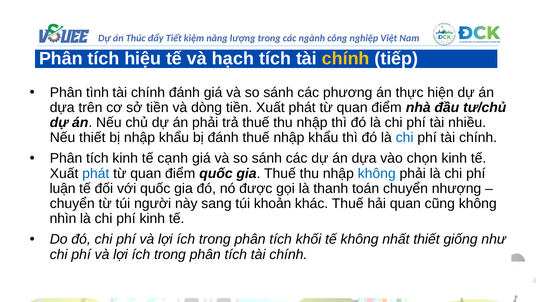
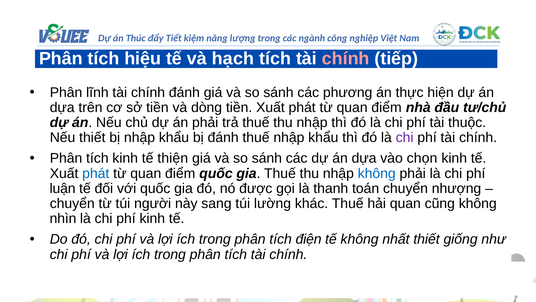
chính colour: yellow -> pink (346, 59)
tình: tình -> lĩnh (97, 92)
nhiều: nhiều -> thuộc (467, 122)
chi colour: blue -> purple (405, 137)
cạnh: cạnh -> thiện (173, 158)
khoản: khoản -> lường (273, 203)
khối: khối -> điện (309, 239)
